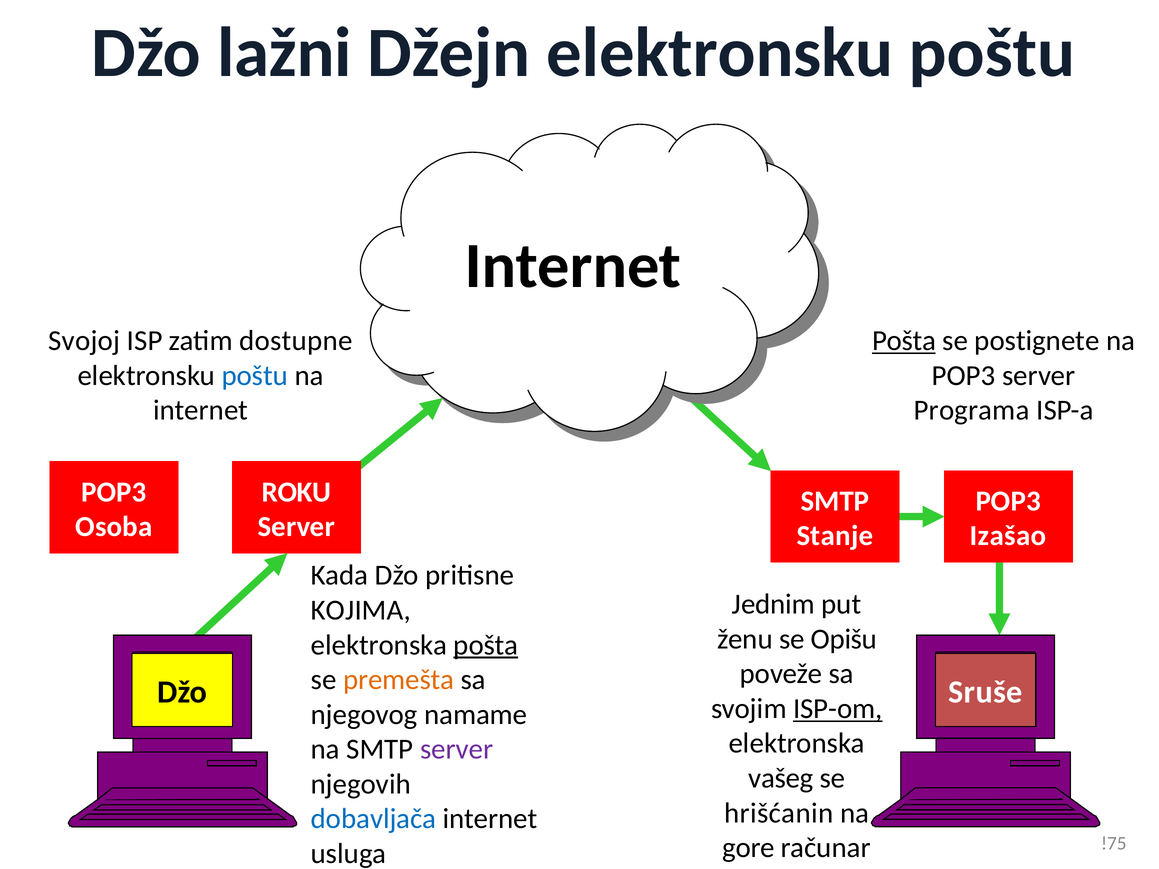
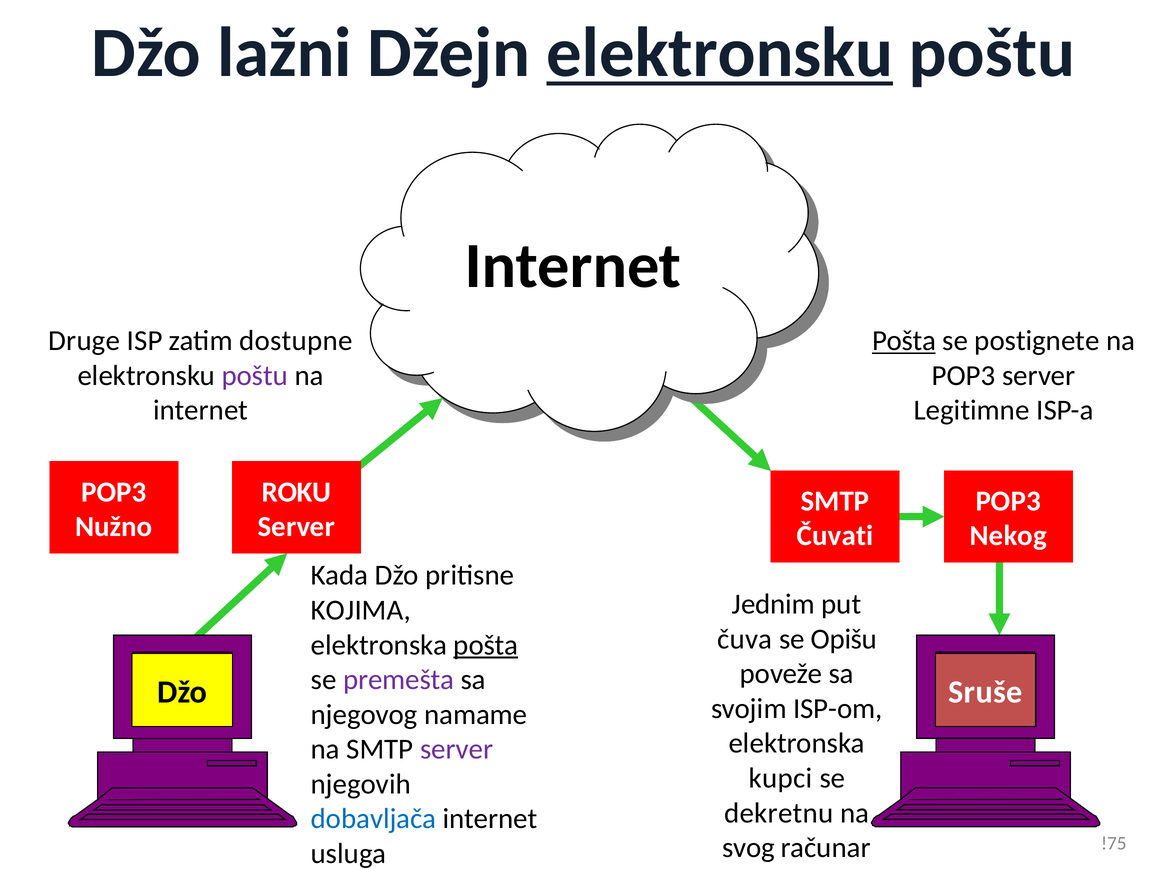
elektronsku underline: none -> present (720, 53)
Svojoj: Svojoj -> Druge (84, 341)
poštu colour: blue -> purple (255, 376)
Programa: Programa -> Legitimne (972, 411)
Osoba: Osoba -> Nužno (114, 527)
Stanje: Stanje -> Čuvati (835, 536)
Izašao: Izašao -> Nekog (1008, 536)
ženu: ženu -> čuva (745, 639)
premešta colour: orange -> purple (399, 680)
ISP-om underline: present -> none (838, 709)
vašeg: vašeg -> kupci (781, 778)
hrišćanin: hrišćanin -> dekretnu (779, 813)
gore: gore -> svog (749, 848)
